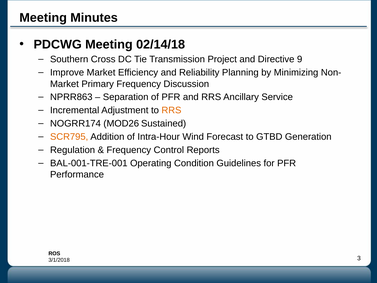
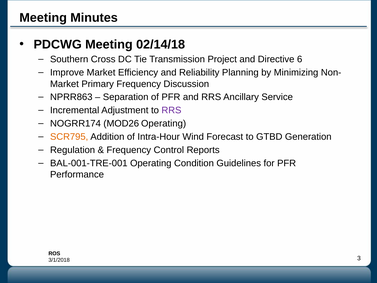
9: 9 -> 6 (300, 59)
RRS colour: orange -> purple (171, 110)
MOD26 Sustained: Sustained -> Operating (164, 123)
